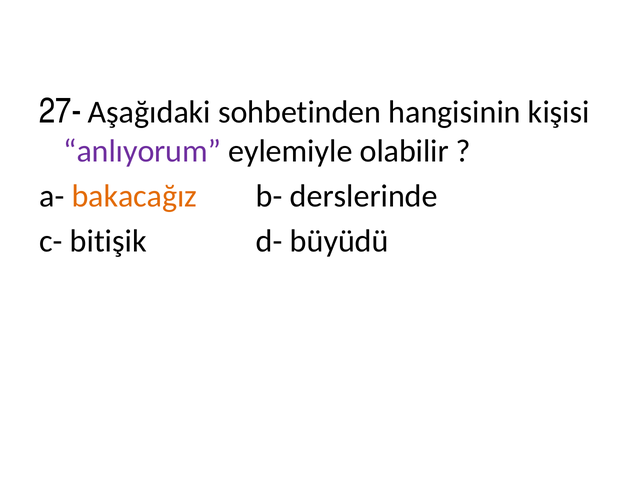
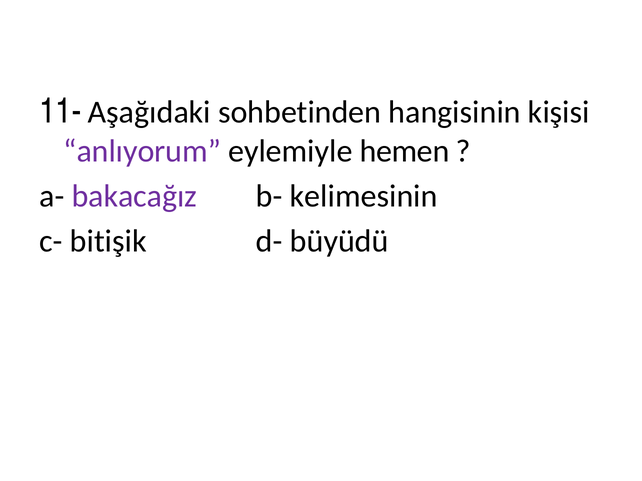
27-: 27- -> 11- (60, 111)
olabilir: olabilir -> hemen (404, 152)
bakacağız colour: orange -> purple (134, 196)
derslerinde: derslerinde -> kelimesinin (364, 196)
